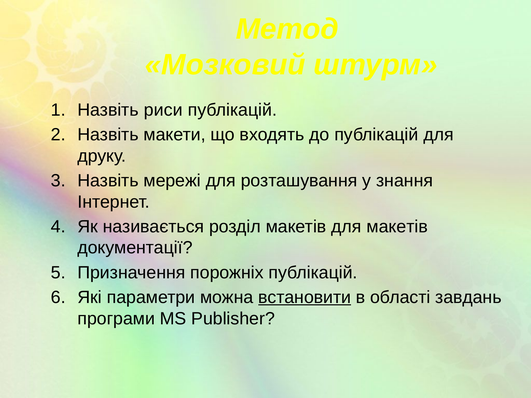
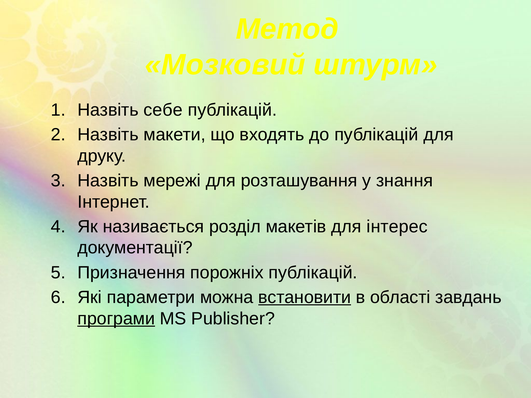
риси: риси -> себе (163, 110)
для макетів: макетів -> інтерес (397, 227)
програми underline: none -> present (116, 319)
